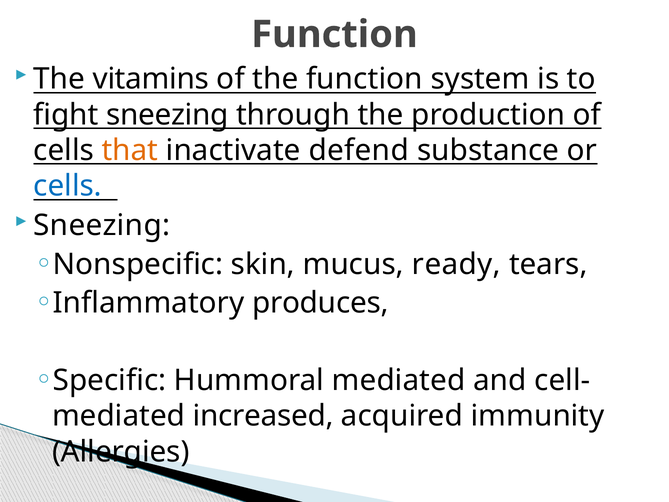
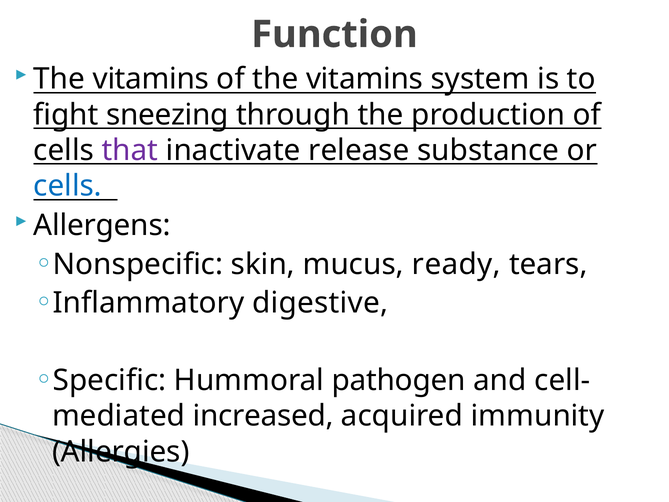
of the function: function -> vitamins (365, 79)
that colour: orange -> purple (130, 150)
defend: defend -> release (359, 150)
Sneezing: Sneezing -> Allergens (102, 225)
produces: produces -> digestive (320, 303)
Hummoral mediated: mediated -> pathogen (399, 380)
